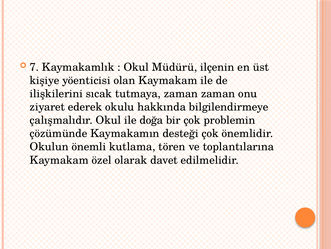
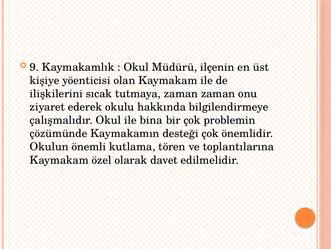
7: 7 -> 9 (34, 67)
doğa: doğa -> bina (151, 120)
